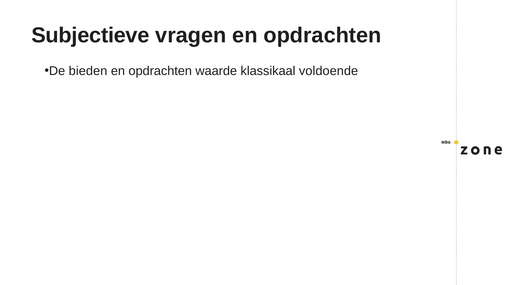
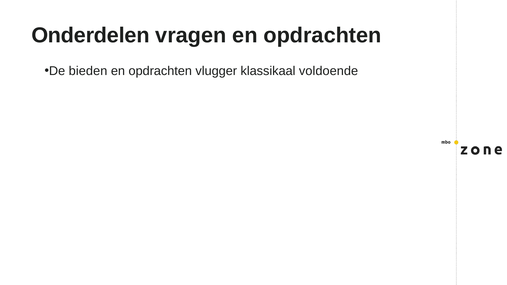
Subjectieve: Subjectieve -> Onderdelen (90, 36)
waarde: waarde -> vlugger (216, 71)
